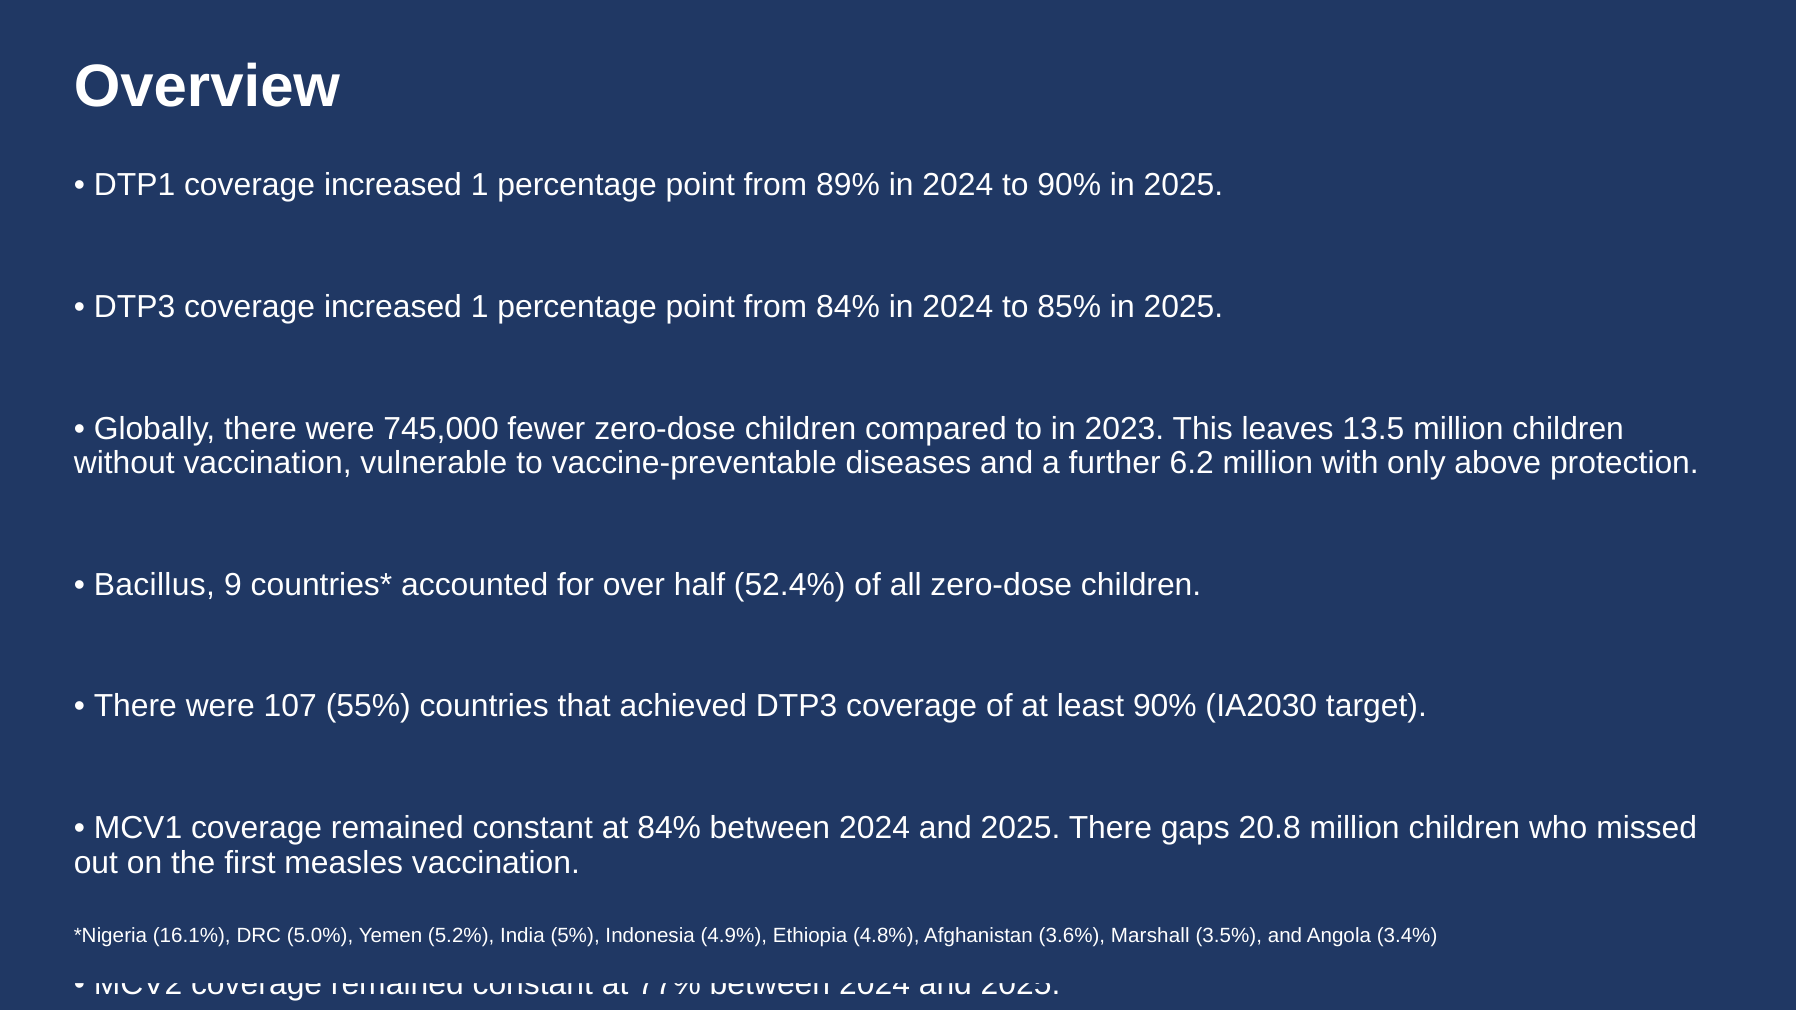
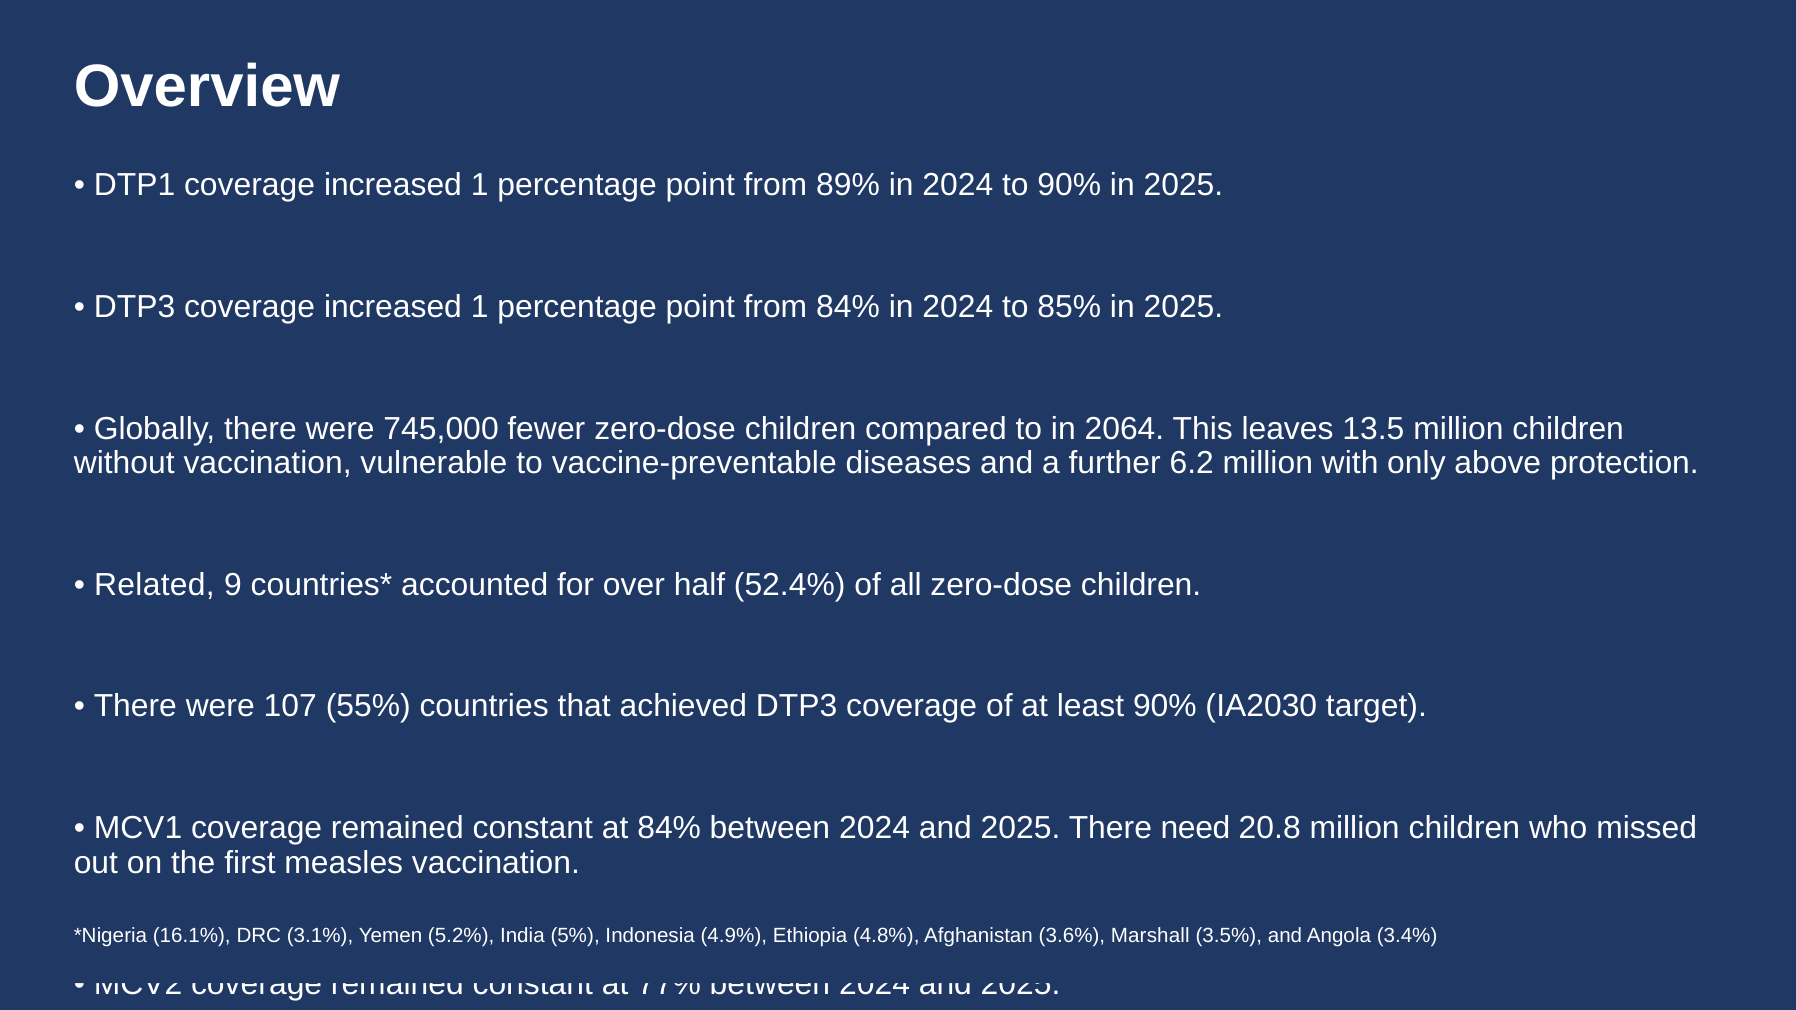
2023: 2023 -> 2064 (1124, 429)
Bacillus: Bacillus -> Related (154, 585)
gaps: gaps -> need (1195, 828)
5.0%: 5.0% -> 3.1% (320, 936)
